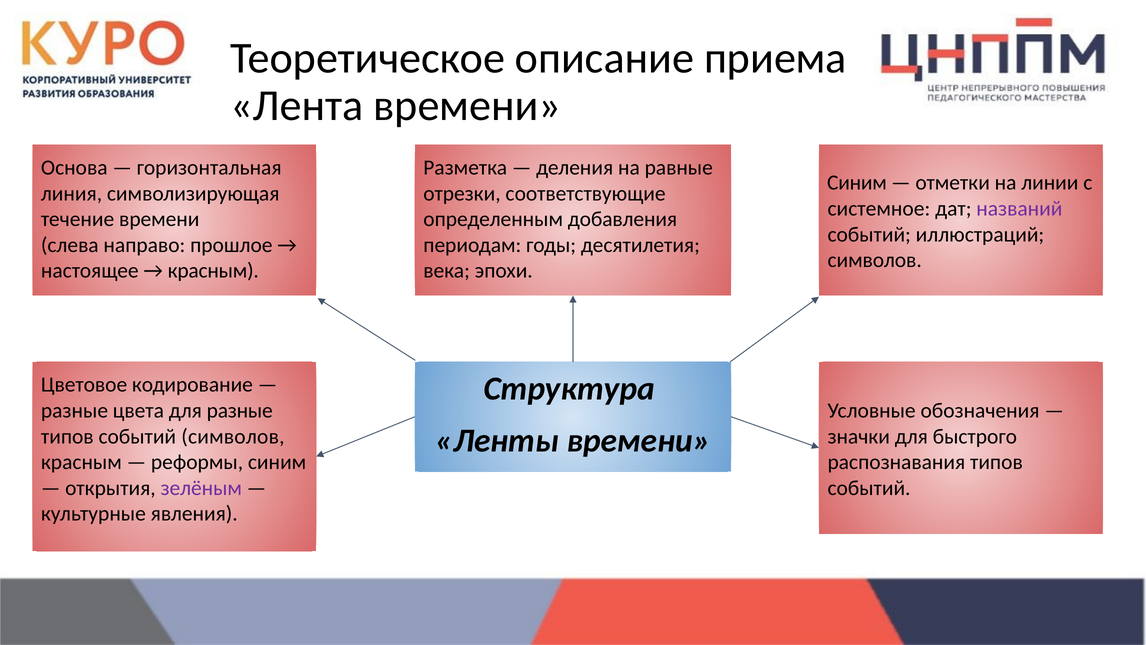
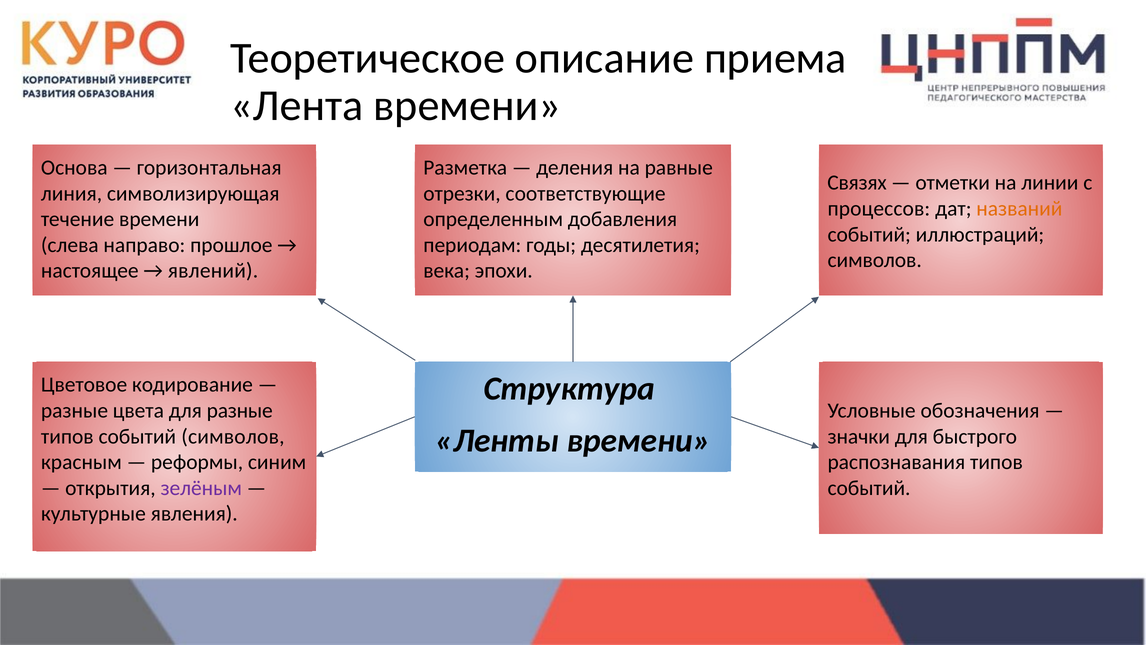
Синим: Синим -> Связях (857, 183)
системное: системное -> процессов (879, 209)
названий colour: purple -> orange (1019, 209)
красным: красным -> явлений (213, 271)
